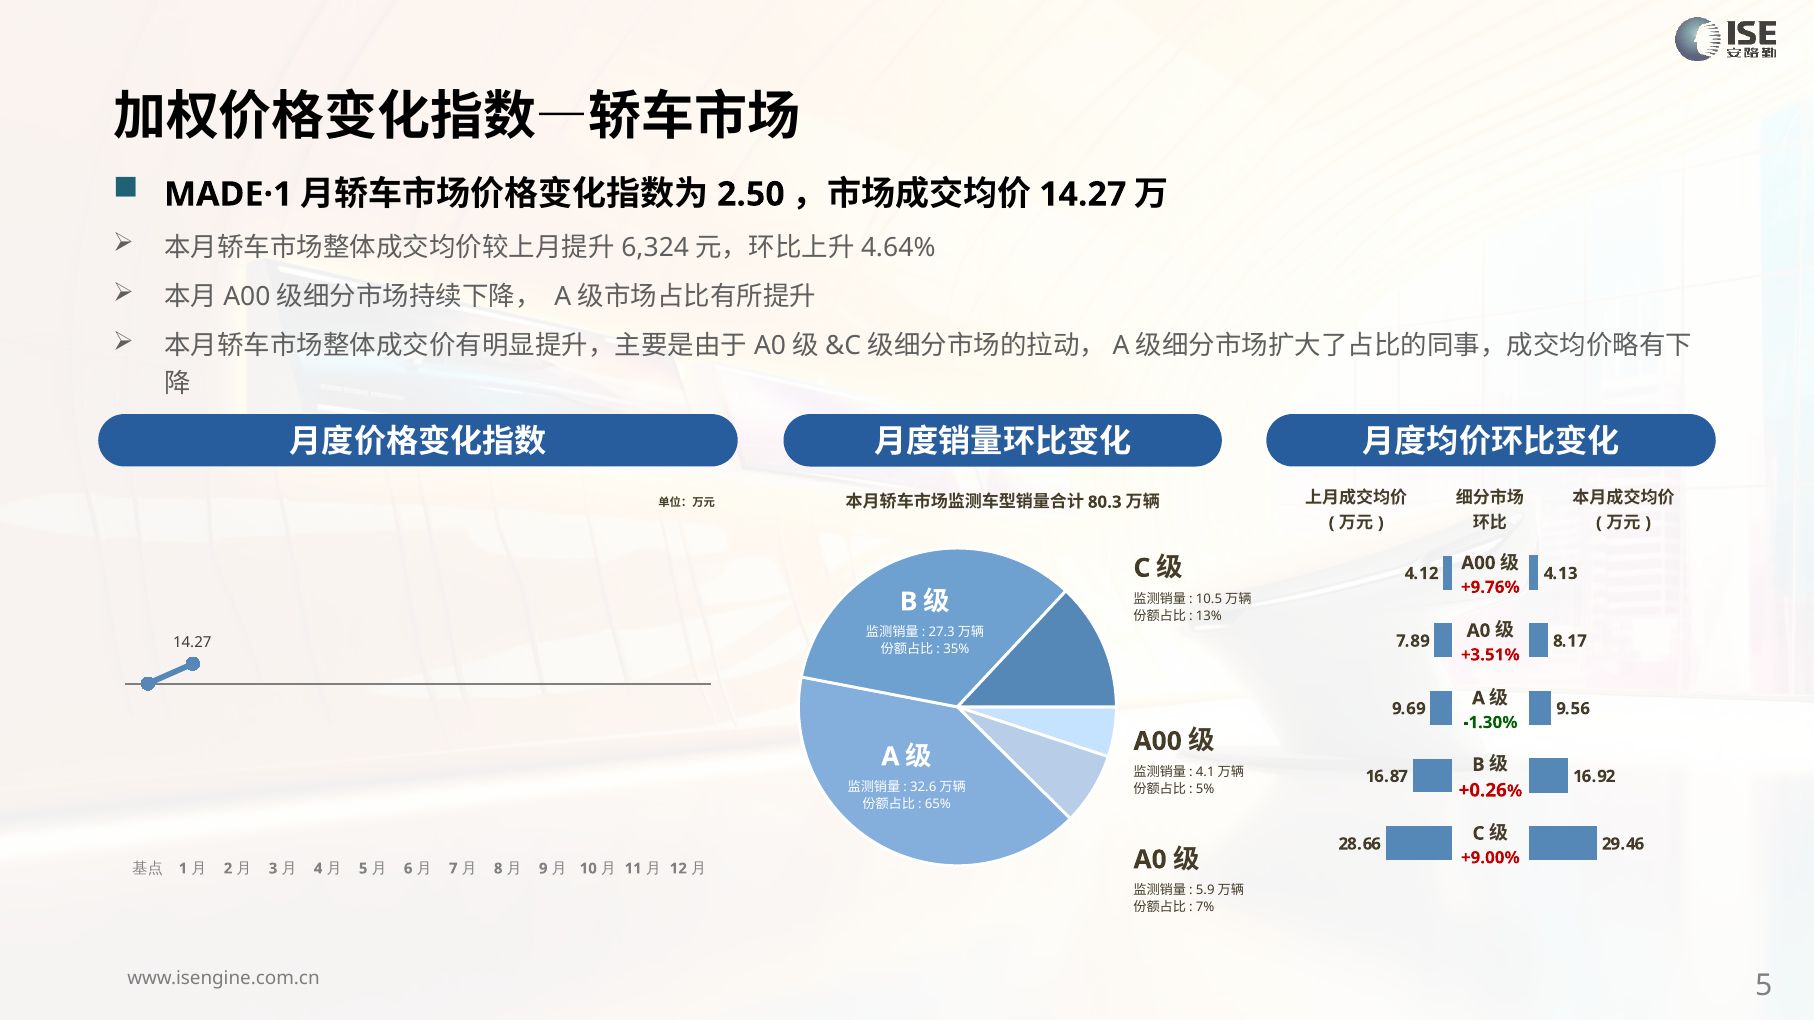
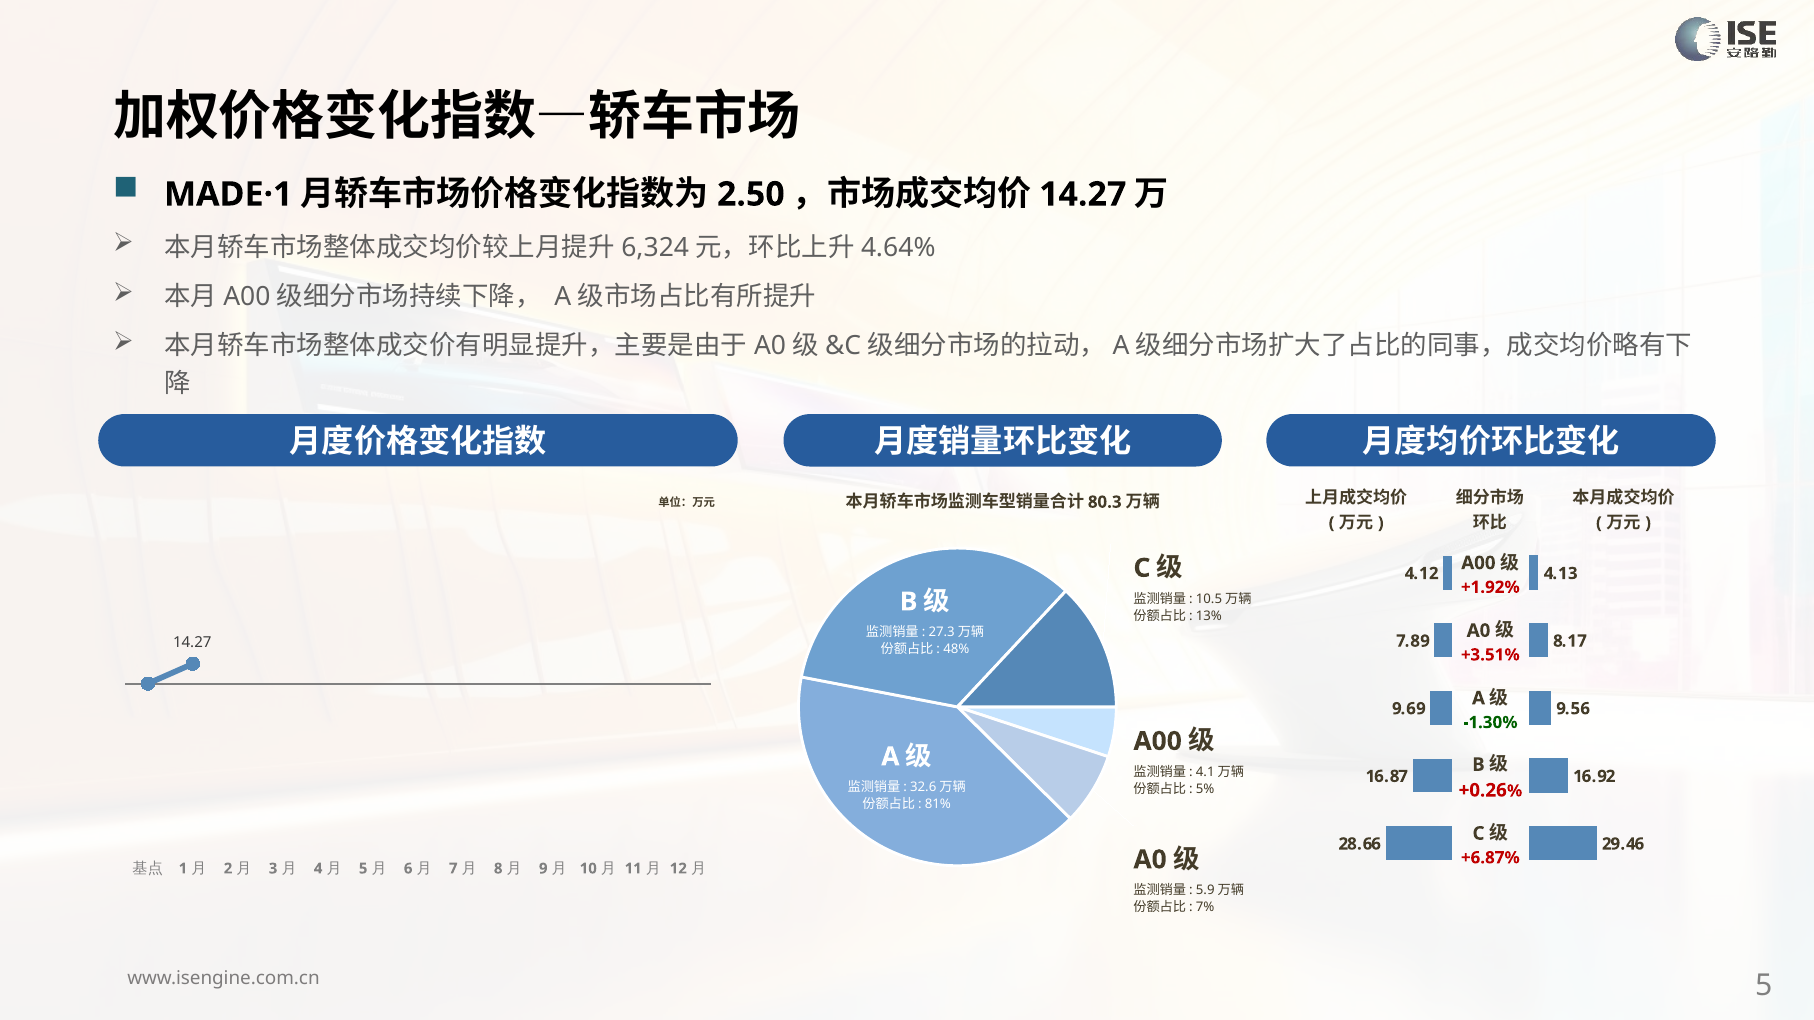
+9.76%: +9.76% -> +1.92% (1490, 587)
35%: 35% -> 48% (956, 650)
65%: 65% -> 81% (938, 805)
+9.00%: +9.00% -> +6.87% (1490, 858)
